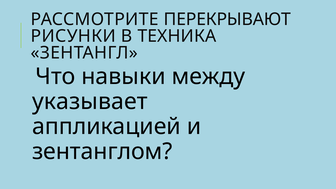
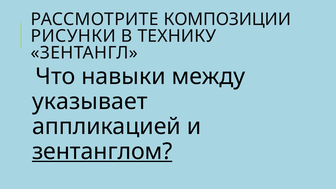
ПЕРЕКРЫВАЮТ: ПЕРЕКРЫВАЮТ -> КОМПОЗИЦИИ (227, 19)
ТЕХНИКА: ТЕХНИКА -> ТЕХНИКУ (177, 36)
зентанглом underline: none -> present (102, 151)
